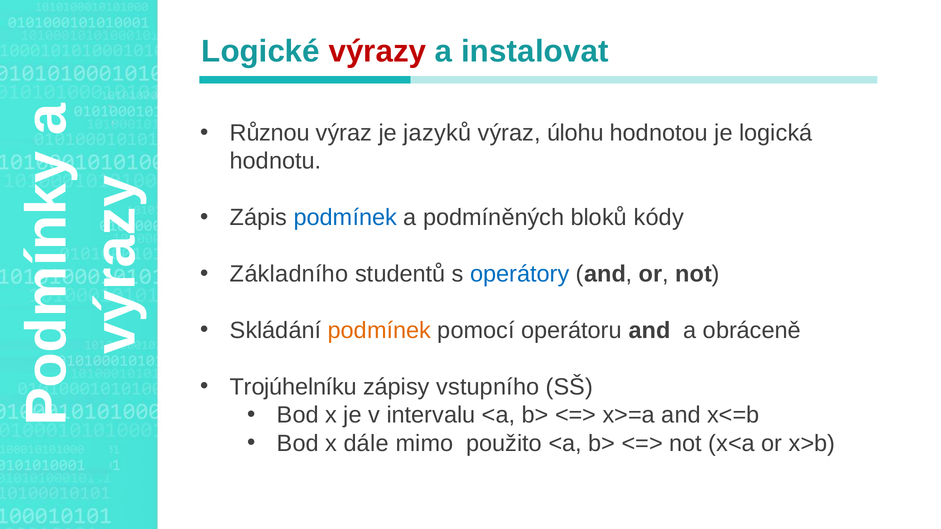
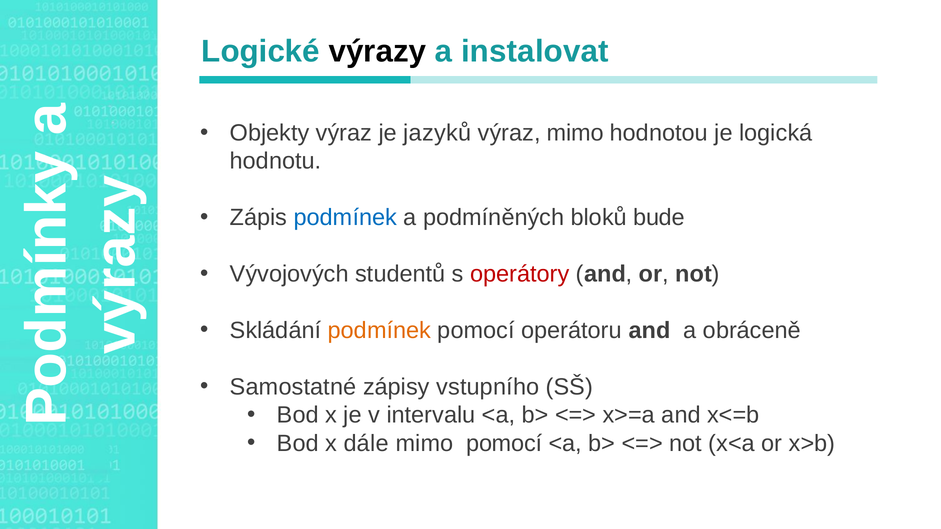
výrazy colour: red -> black (377, 52)
Různou: Různou -> Objekty (270, 133)
výraz úlohu: úlohu -> mimo (575, 133)
kódy: kódy -> bude (659, 218)
Základního: Základního -> Vývojových (289, 274)
operátory colour: blue -> red (520, 274)
Trojúhelníku: Trojúhelníku -> Samostatné (293, 387)
mimo použito: použito -> pomocí (504, 444)
